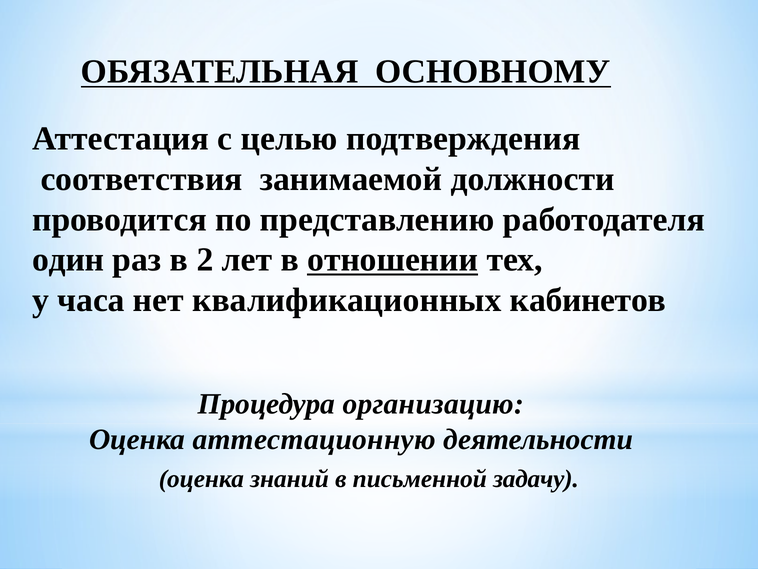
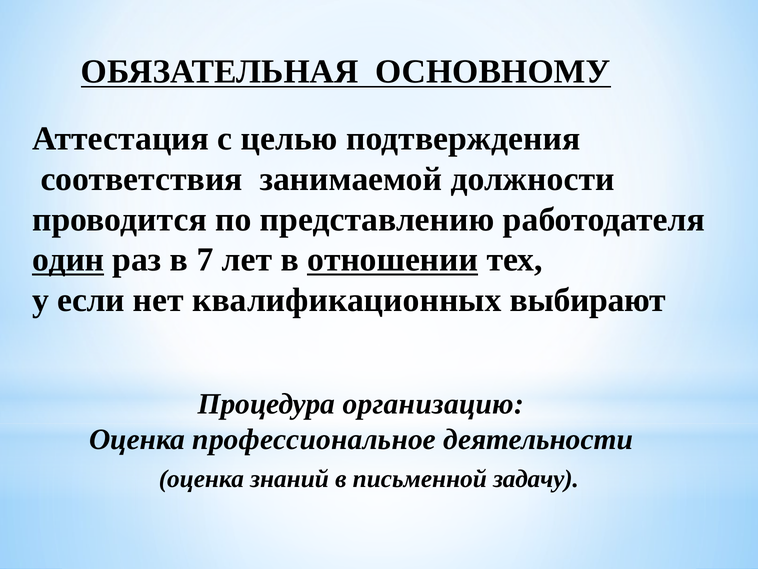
один underline: none -> present (68, 260)
2: 2 -> 7 (205, 260)
часа: часа -> если (91, 300)
кабинетов: кабинетов -> выбирают (588, 300)
аттестационную: аттестационную -> профессиональное (314, 439)
